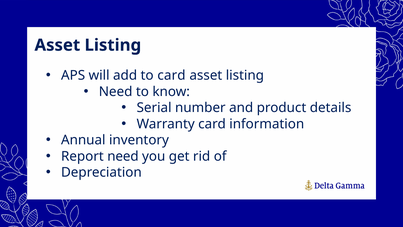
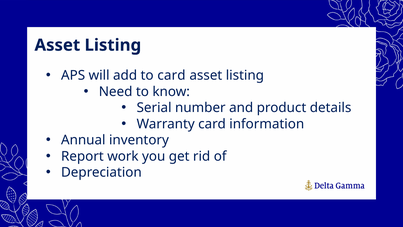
Report need: need -> work (123, 156)
